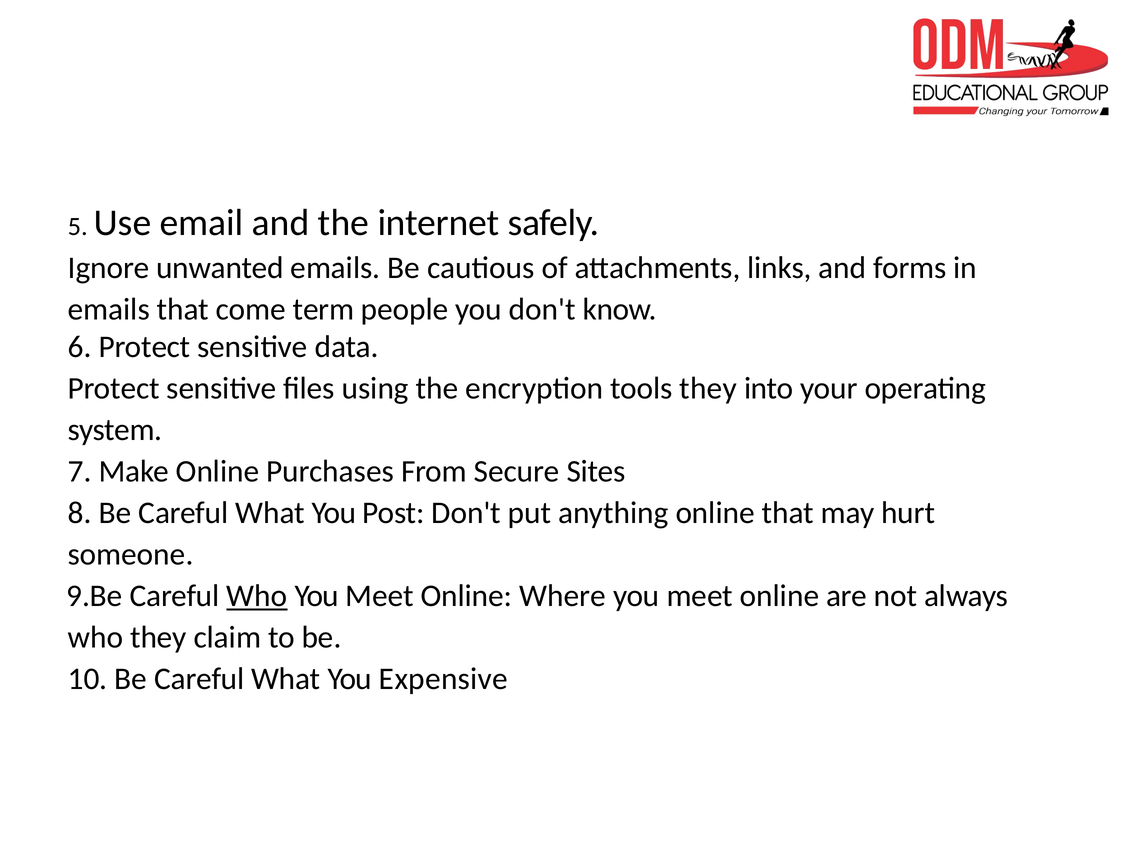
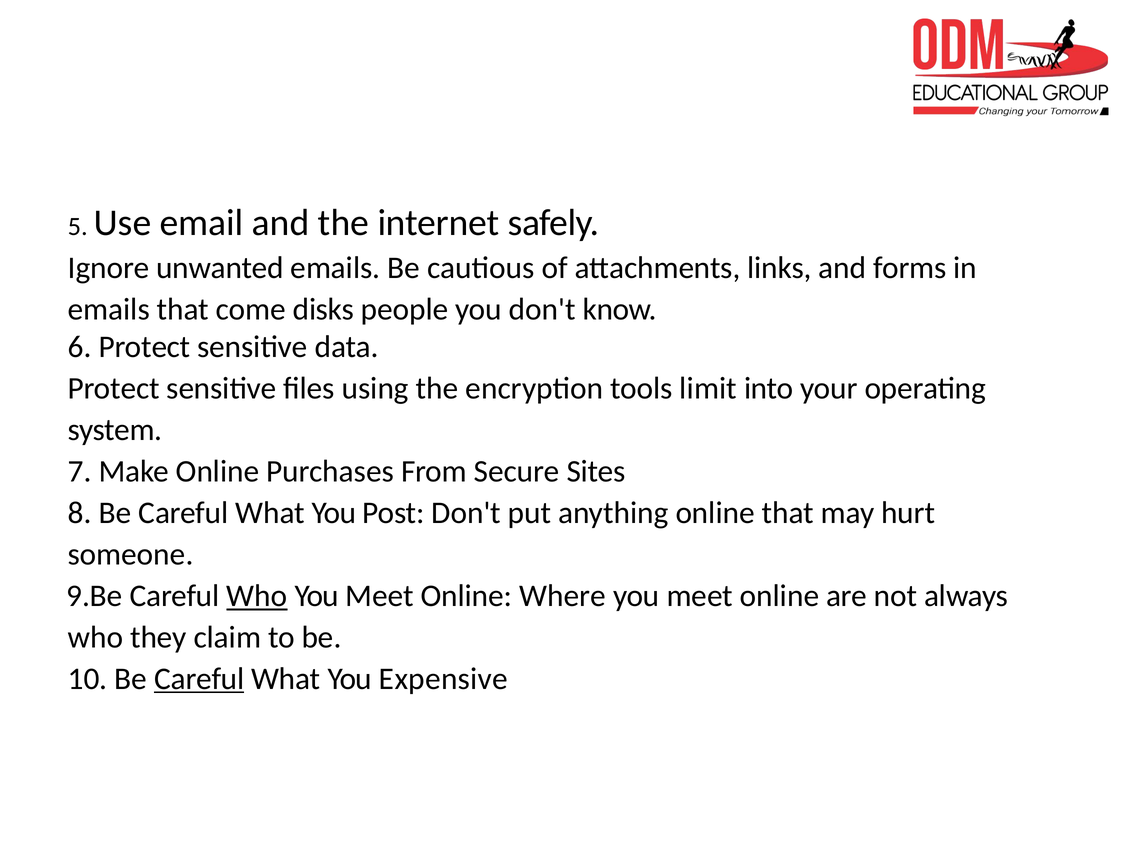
term: term -> disks (324, 309)
tools they: they -> limit (708, 388)
Careful underline: none -> present (199, 678)
